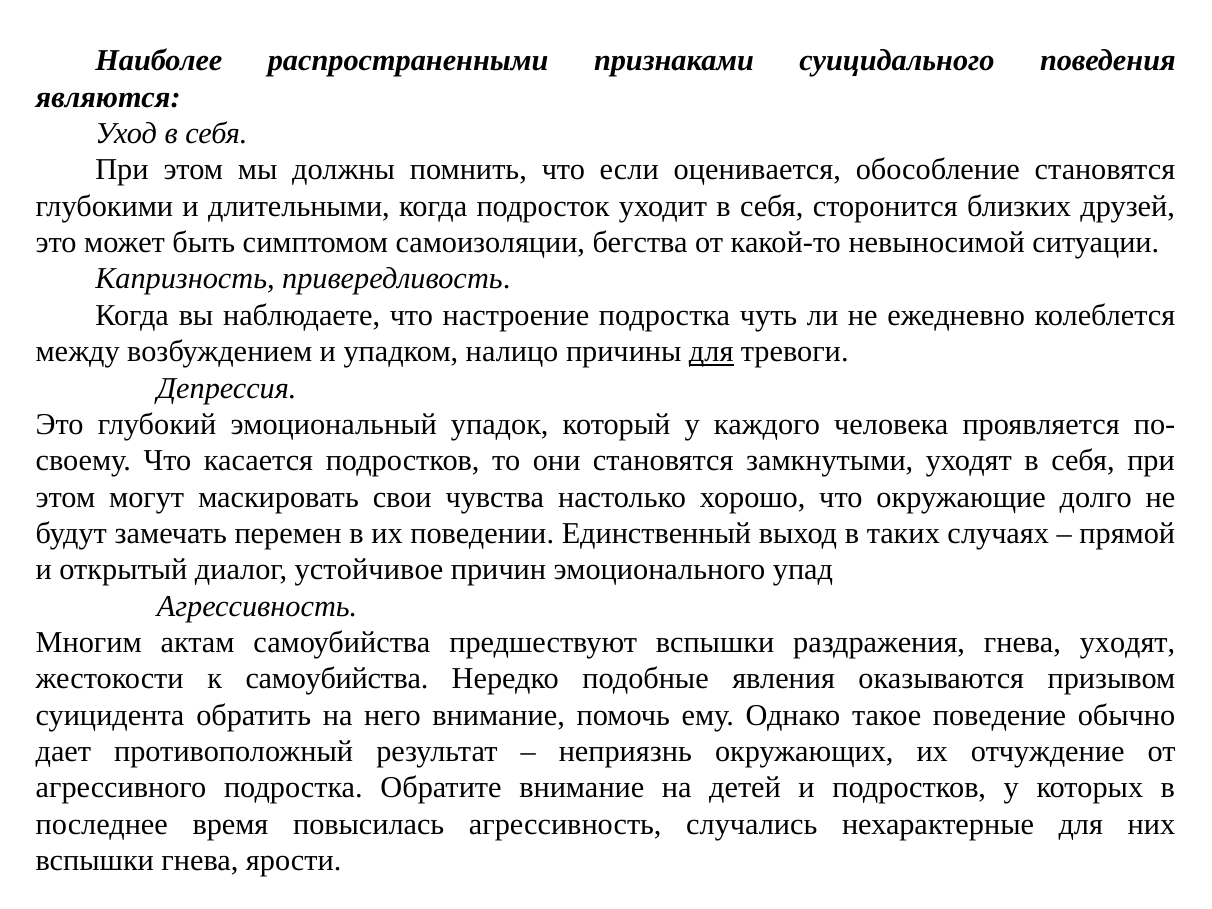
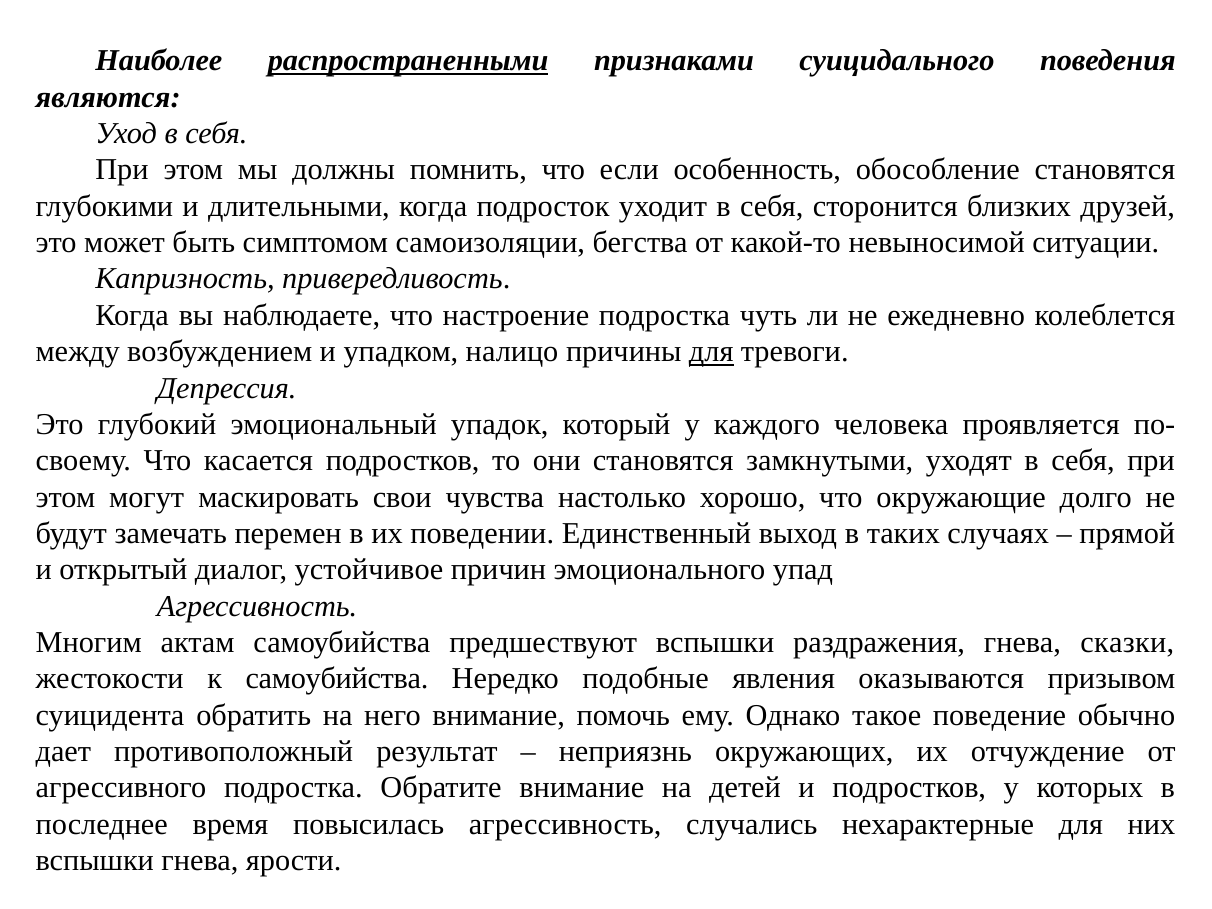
распространенными underline: none -> present (408, 61)
оценивается: оценивается -> особенность (757, 170)
гнева уходят: уходят -> сказки (1127, 643)
